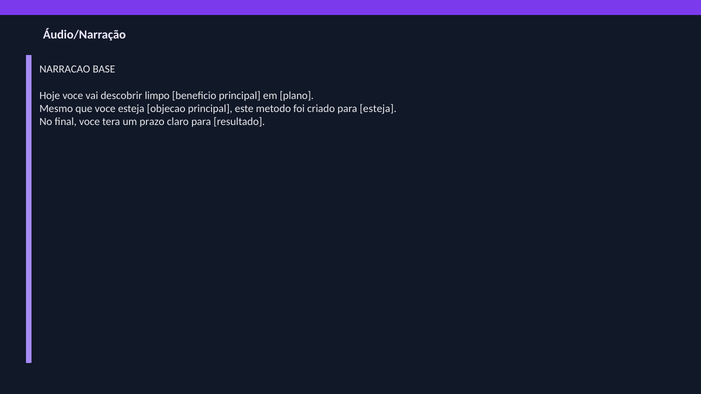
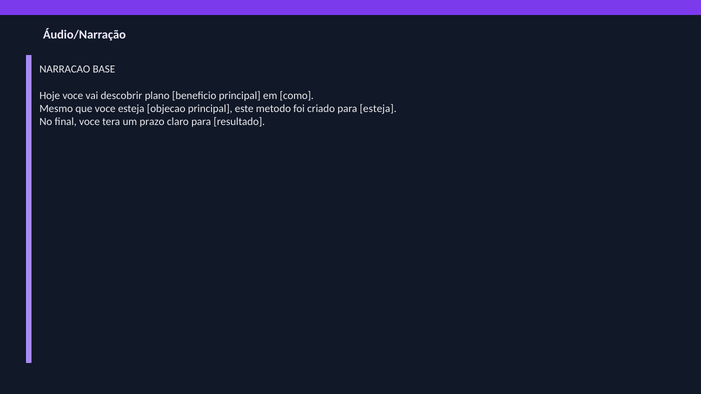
limpo: limpo -> plano (157, 96)
plano: plano -> como (297, 96)
